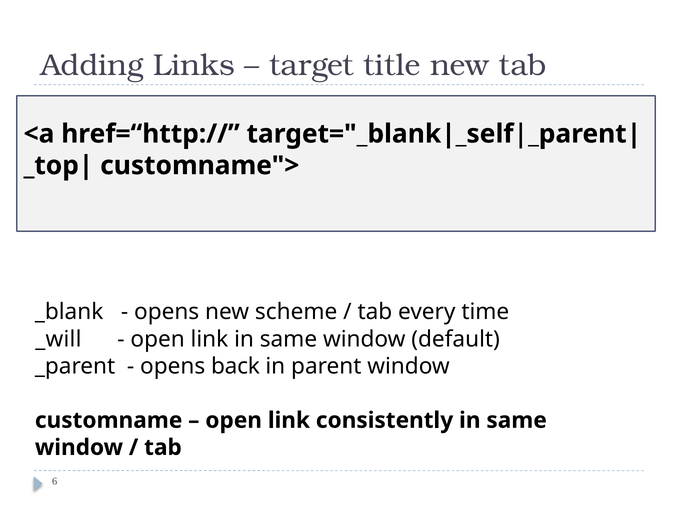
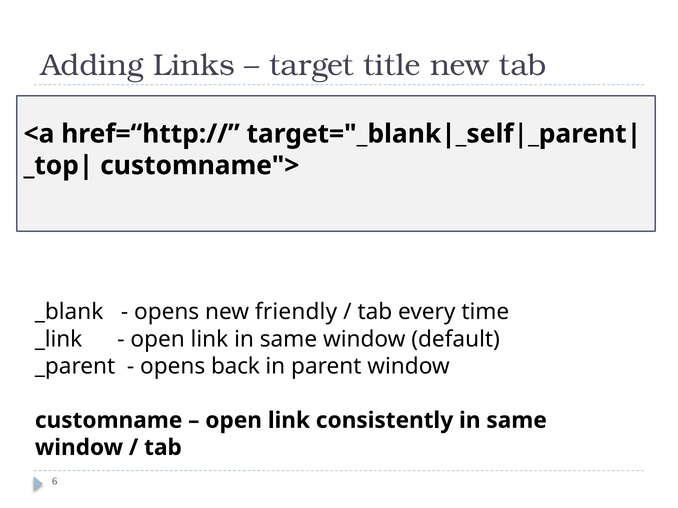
scheme: scheme -> friendly (296, 312)
_will: _will -> _link (59, 339)
